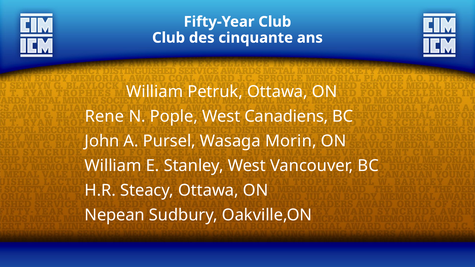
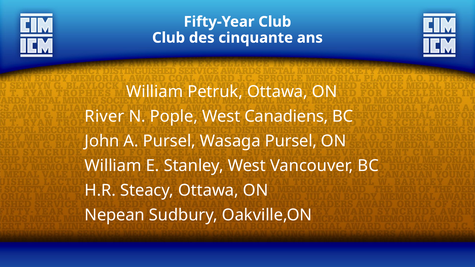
Rene: Rene -> River (104, 116)
Wasaga Morin: Morin -> Pursel (291, 141)
